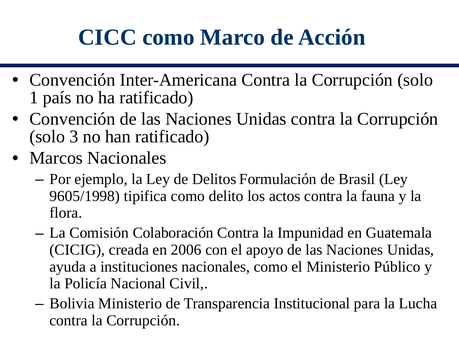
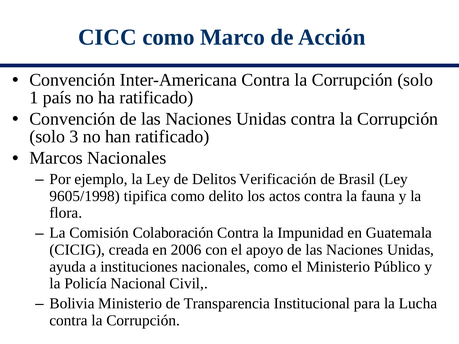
Formulación: Formulación -> Verificación (278, 179)
